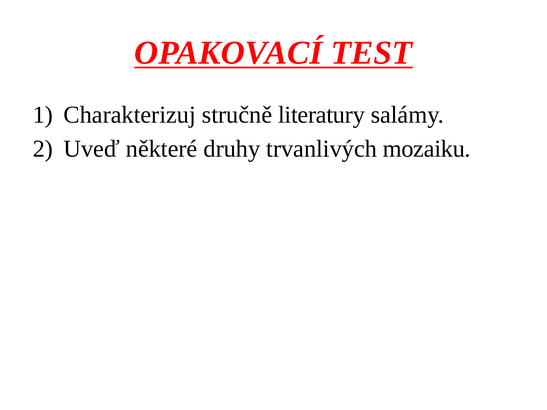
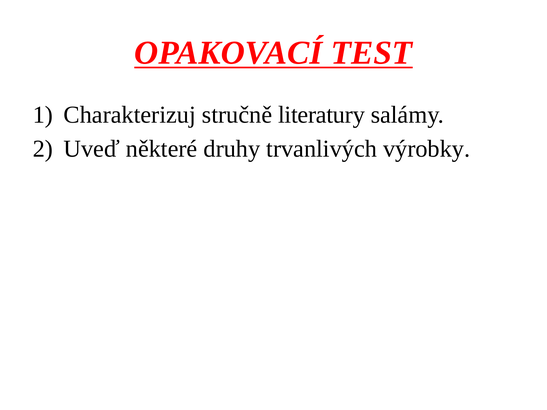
mozaiku: mozaiku -> výrobky (427, 149)
